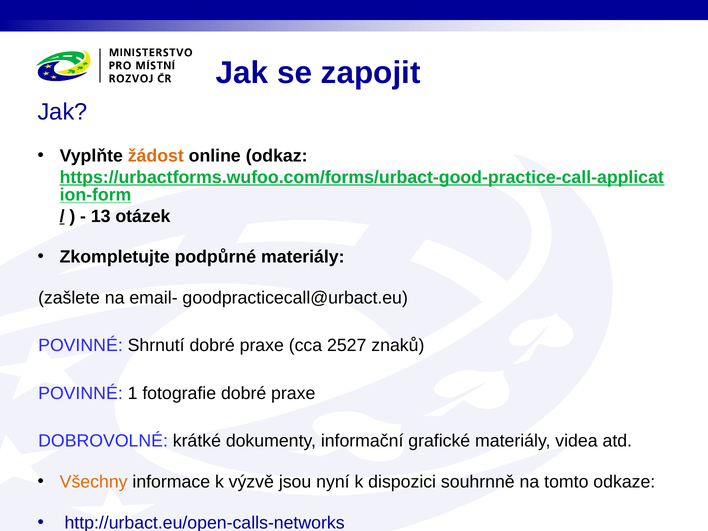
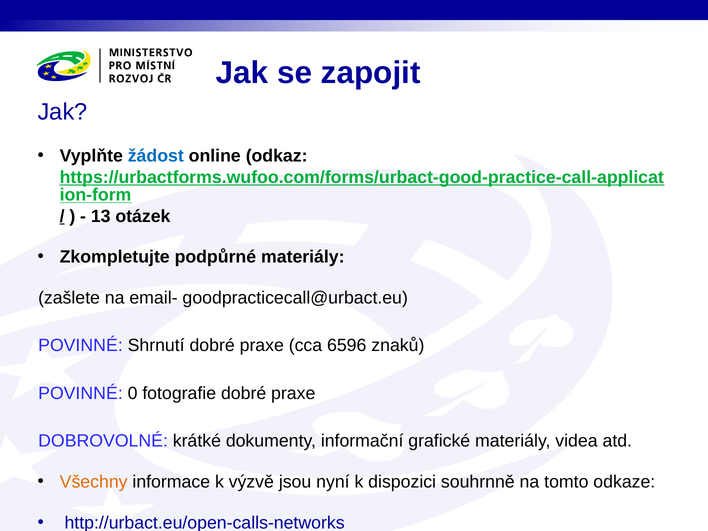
žádost colour: orange -> blue (156, 156)
2527: 2527 -> 6596 (347, 346)
1: 1 -> 0 (133, 393)
